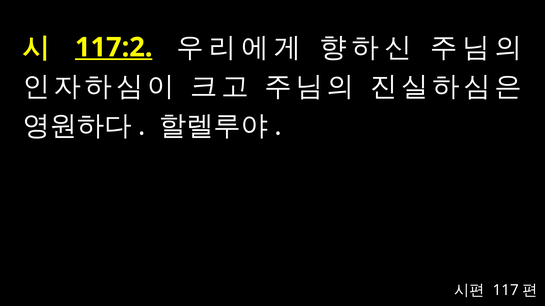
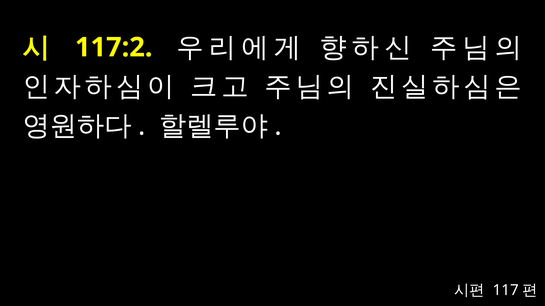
117:2 underline: present -> none (114, 47)
